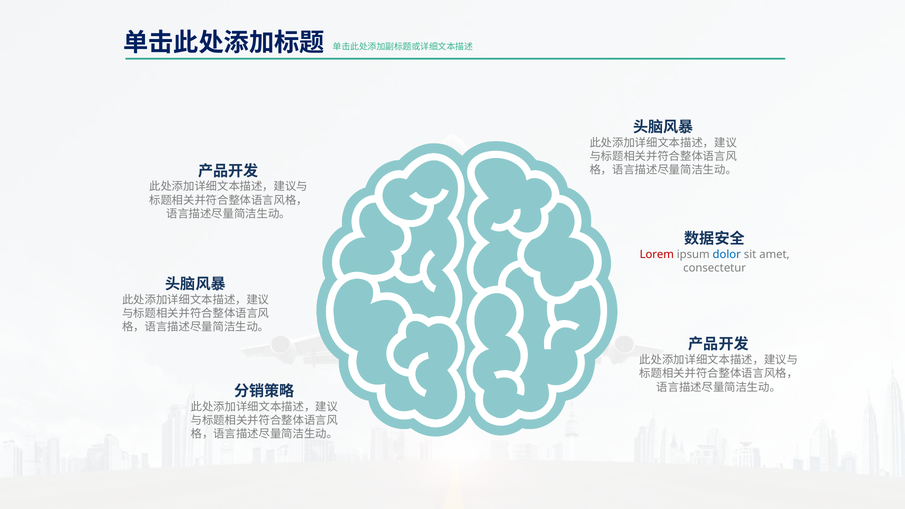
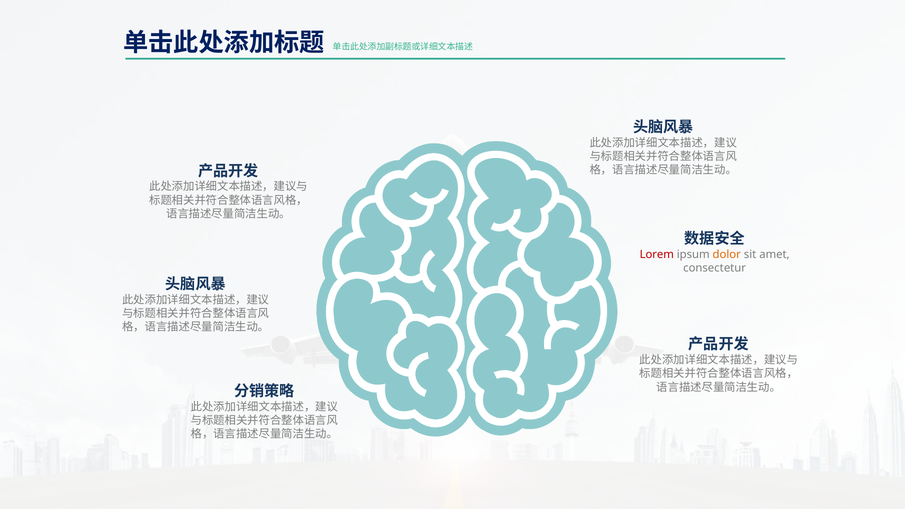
dolor colour: blue -> orange (727, 255)
